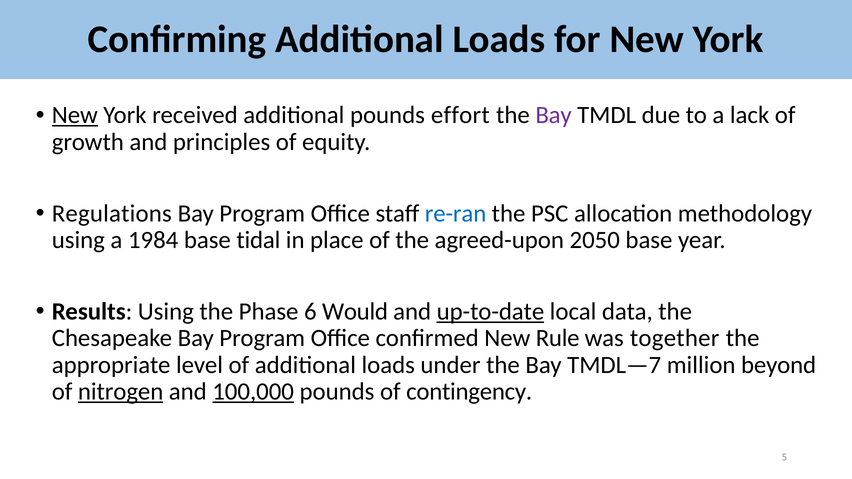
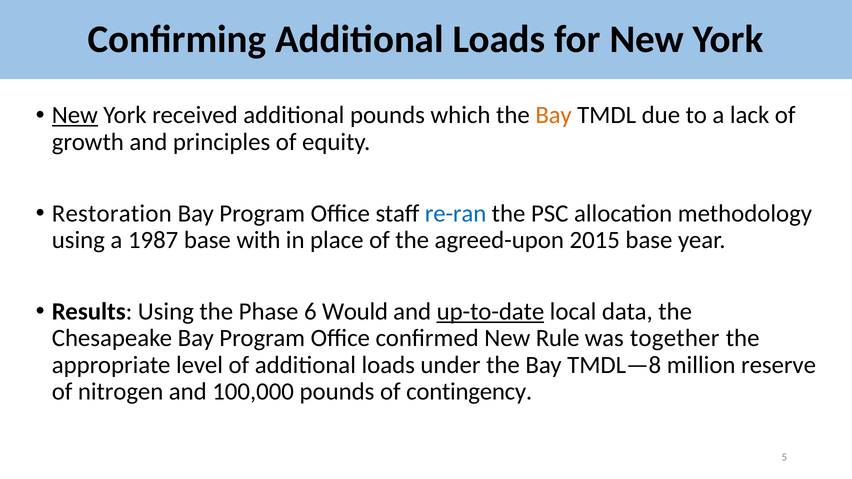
effort: effort -> which (460, 115)
Bay colour: purple -> orange (554, 115)
Regulations: Regulations -> Restoration (112, 213)
1984: 1984 -> 1987 (153, 240)
tidal: tidal -> with (258, 240)
2050: 2050 -> 2015 (595, 240)
TMDL—7: TMDL—7 -> TMDL—8 (614, 365)
beyond: beyond -> reserve (779, 365)
nitrogen underline: present -> none (121, 392)
100,000 underline: present -> none (253, 392)
